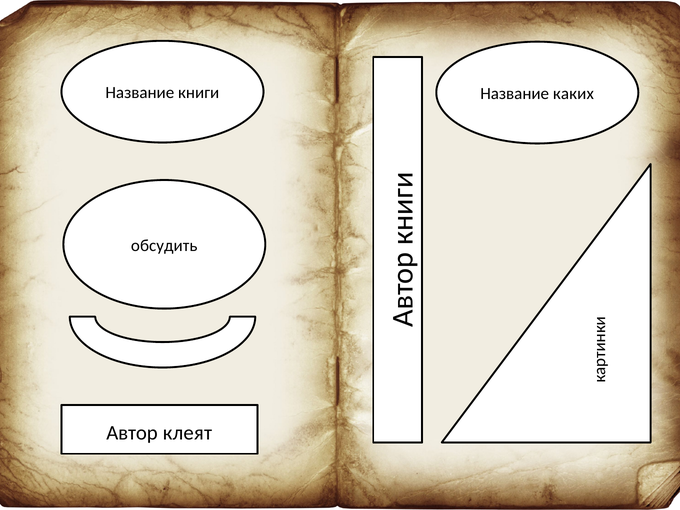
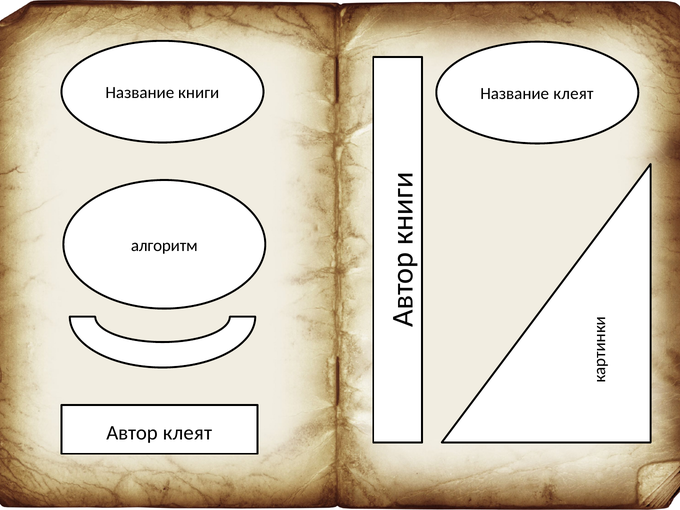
Название каких: каких -> клеят (573, 94)
обсудить: обсудить -> алгоритм (164, 245)
